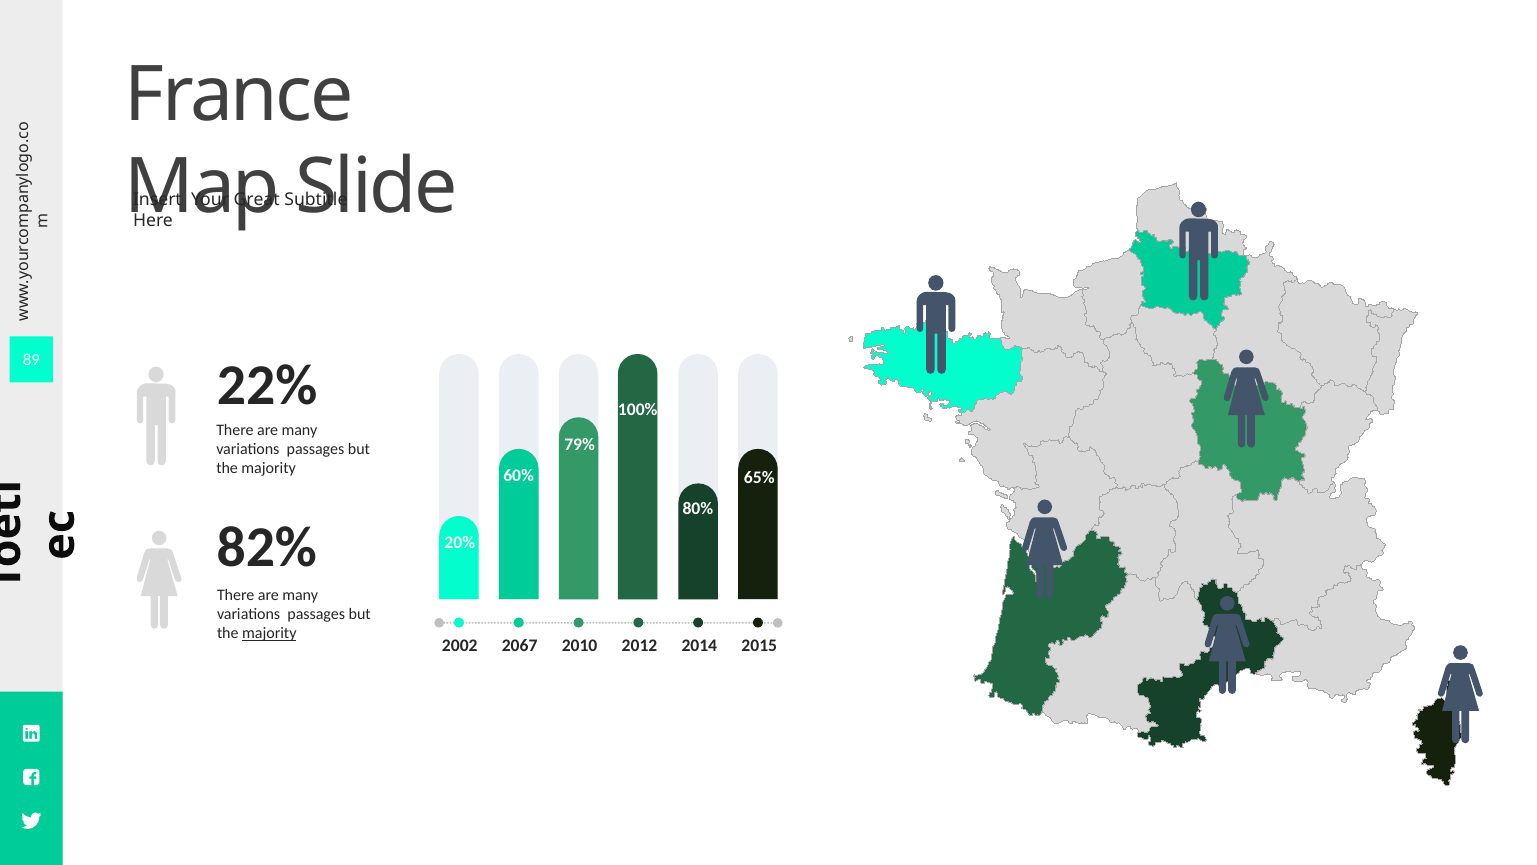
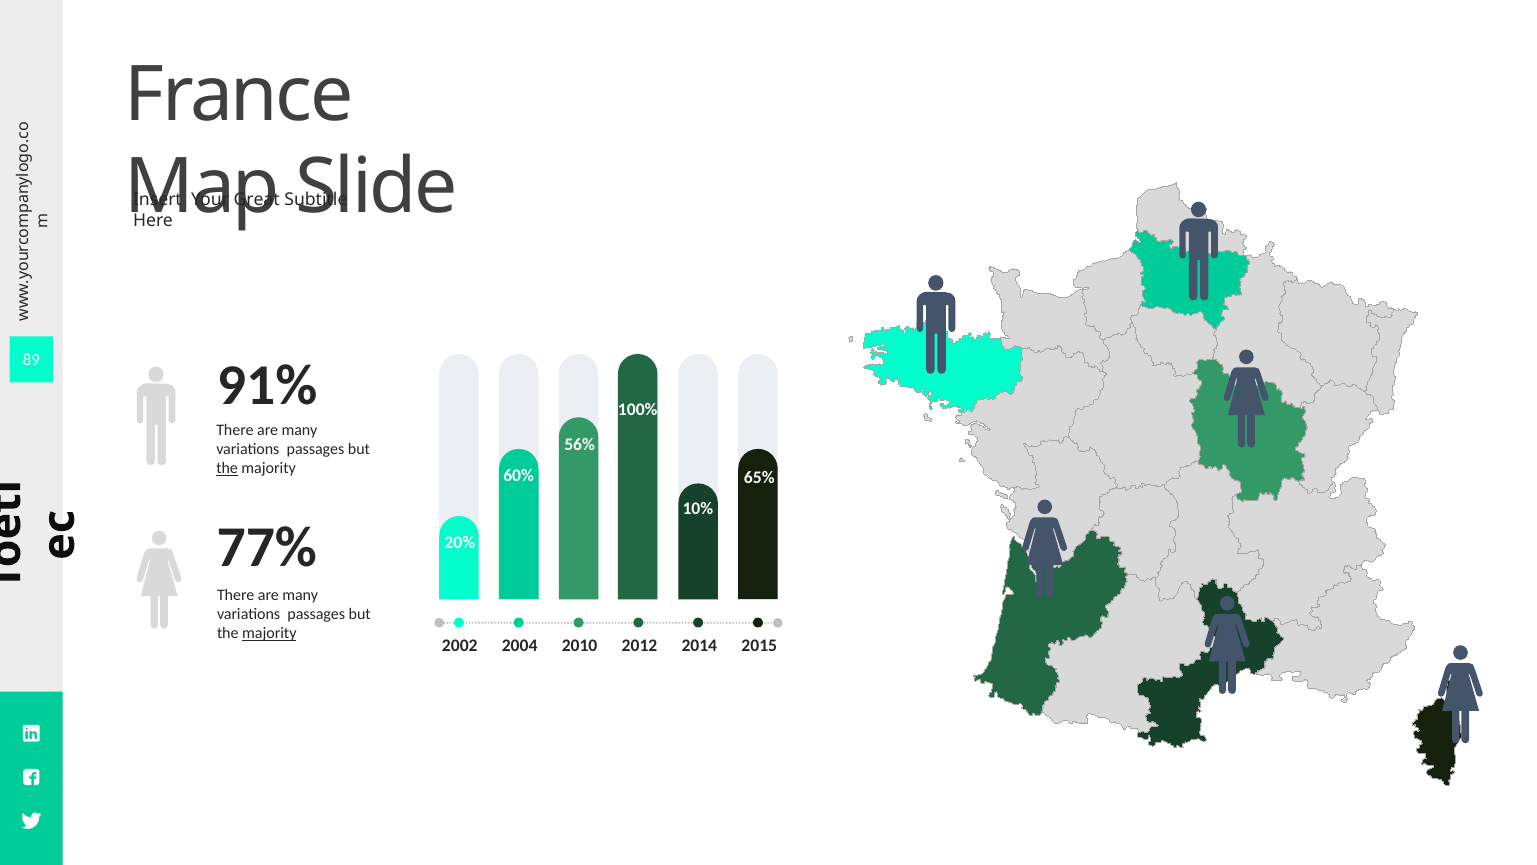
22%: 22% -> 91% (267, 385)
79%: 79% -> 56% (580, 445)
the underline: none -> present (227, 468)
80%: 80% -> 10% (698, 508)
82%: 82% -> 77% (267, 547)
2067: 2067 -> 2004 (520, 645)
